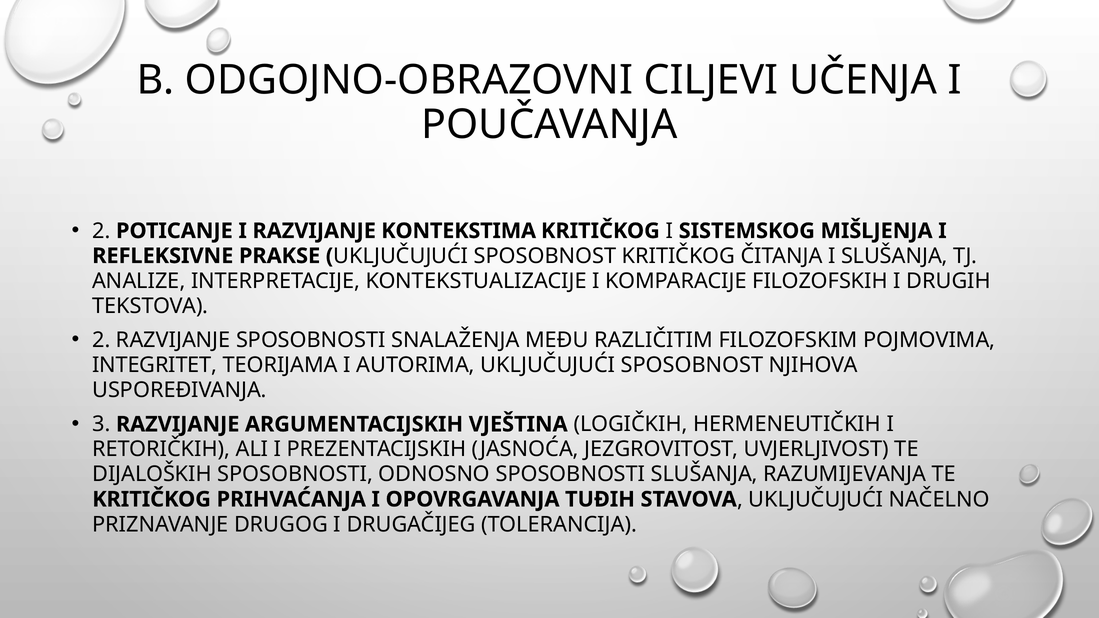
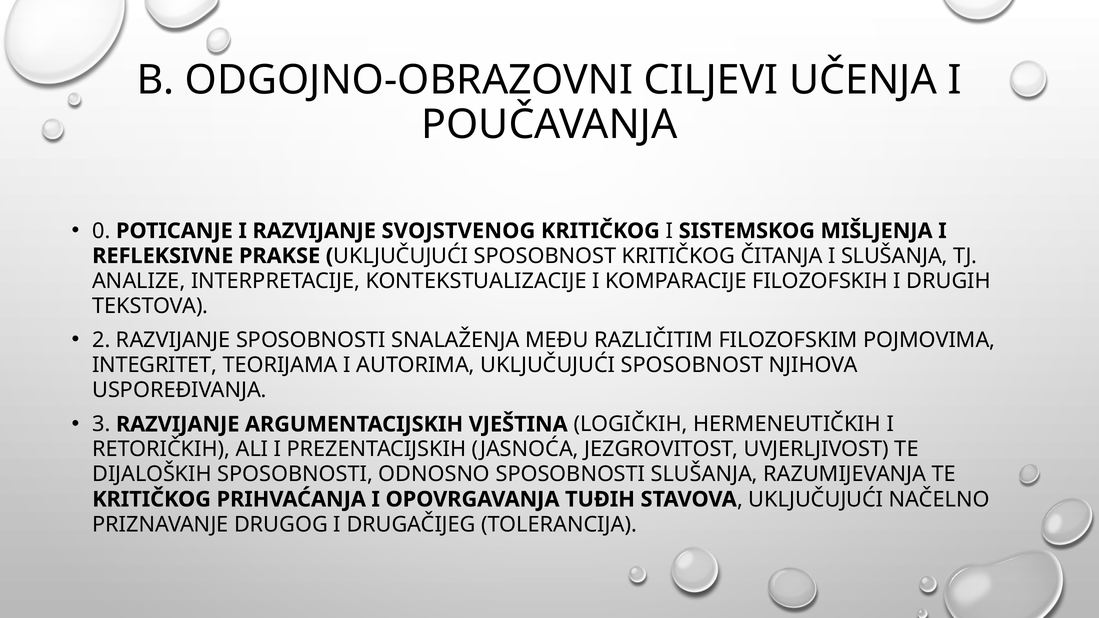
2: 2 -> 0 (101, 231)
KONTEKSTIMA: KONTEKSTIMA -> SVOJSTVENOG (458, 231)
